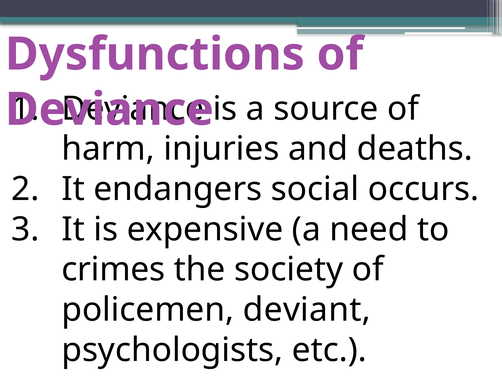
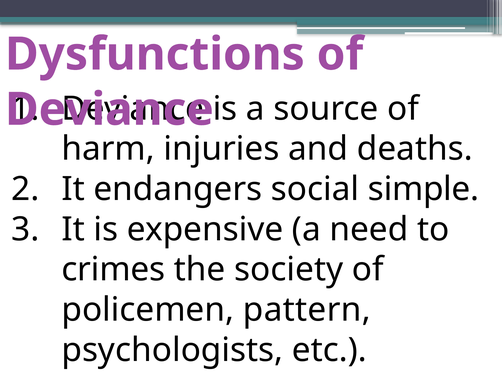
occurs: occurs -> simple (424, 189)
deviant: deviant -> pattern (307, 309)
